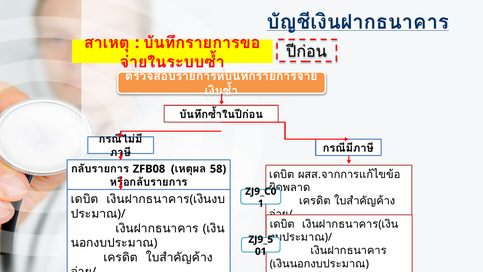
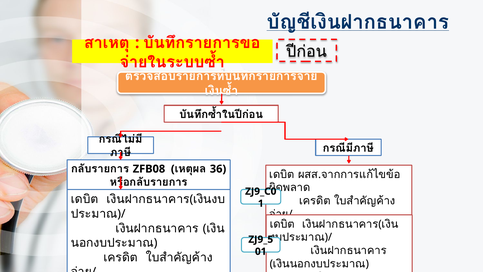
58: 58 -> 36 (218, 169)
